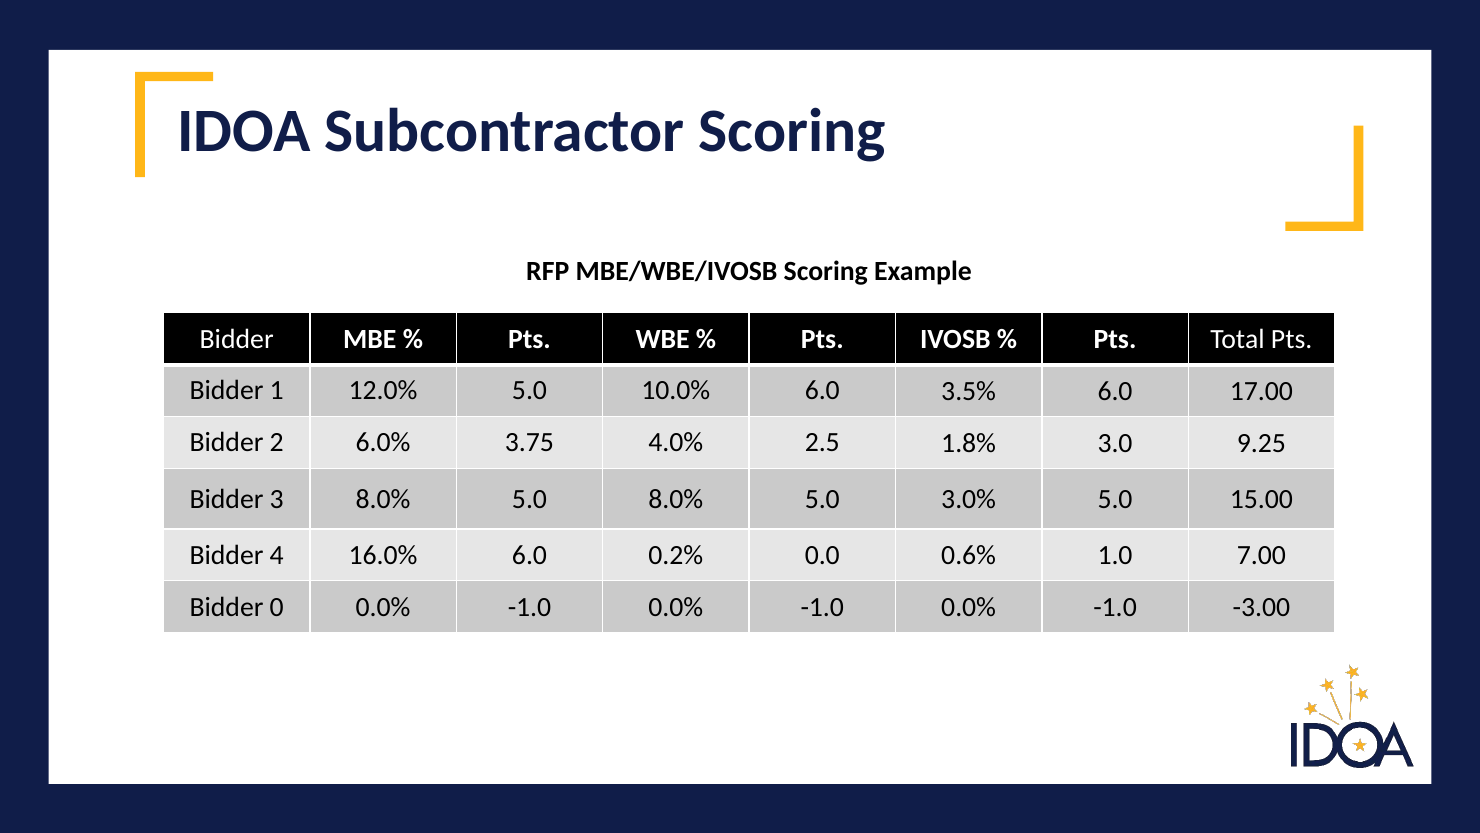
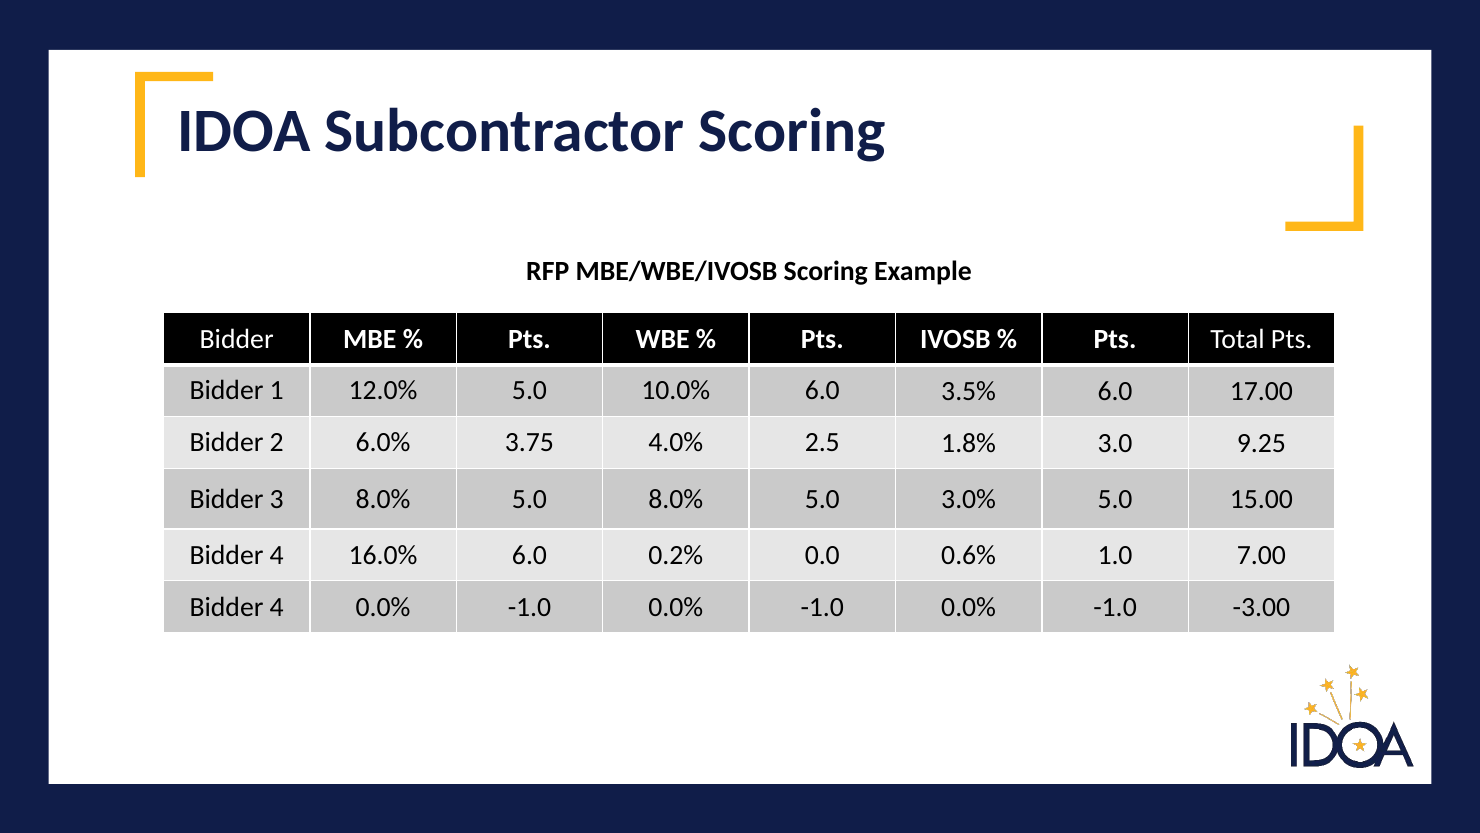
0: 0 -> 4 (277, 607)
